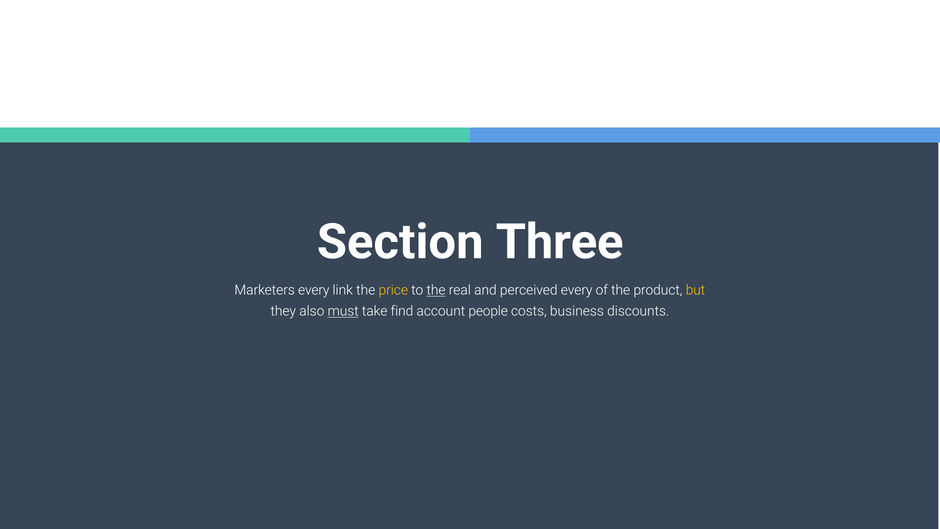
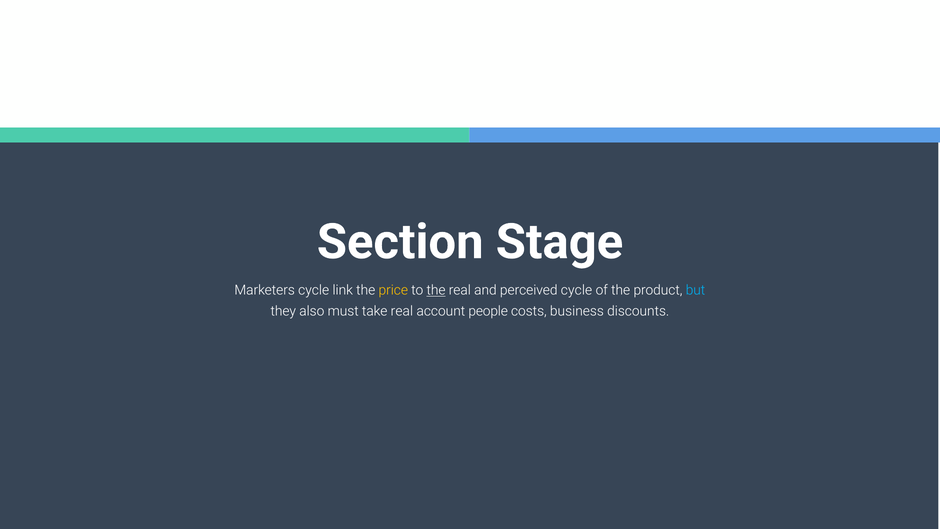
Three: Three -> Stage (559, 242)
Marketers every: every -> cycle (314, 290)
perceived every: every -> cycle (577, 290)
but colour: yellow -> light blue (696, 290)
must underline: present -> none (343, 311)
take find: find -> real (402, 311)
